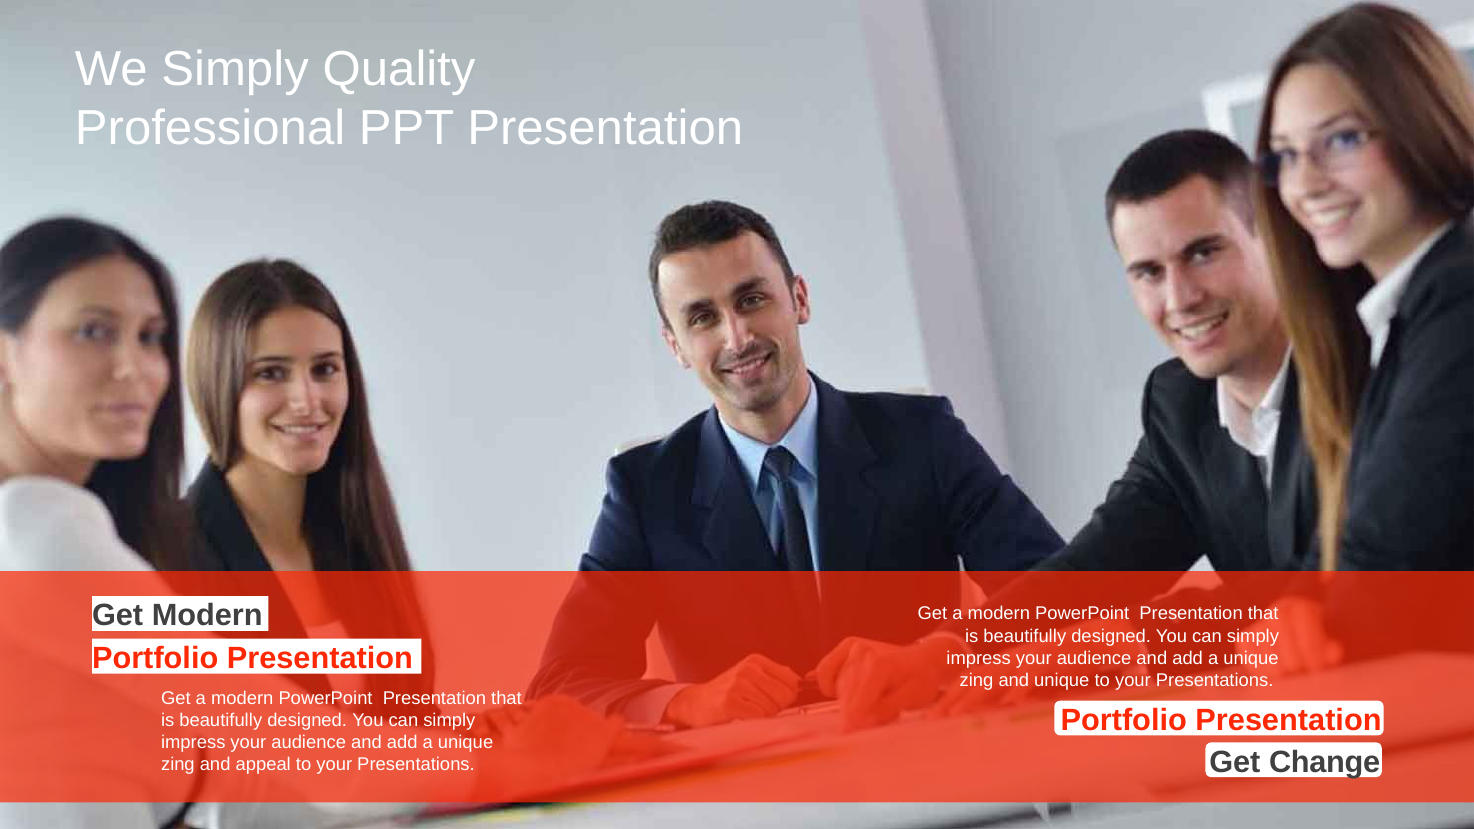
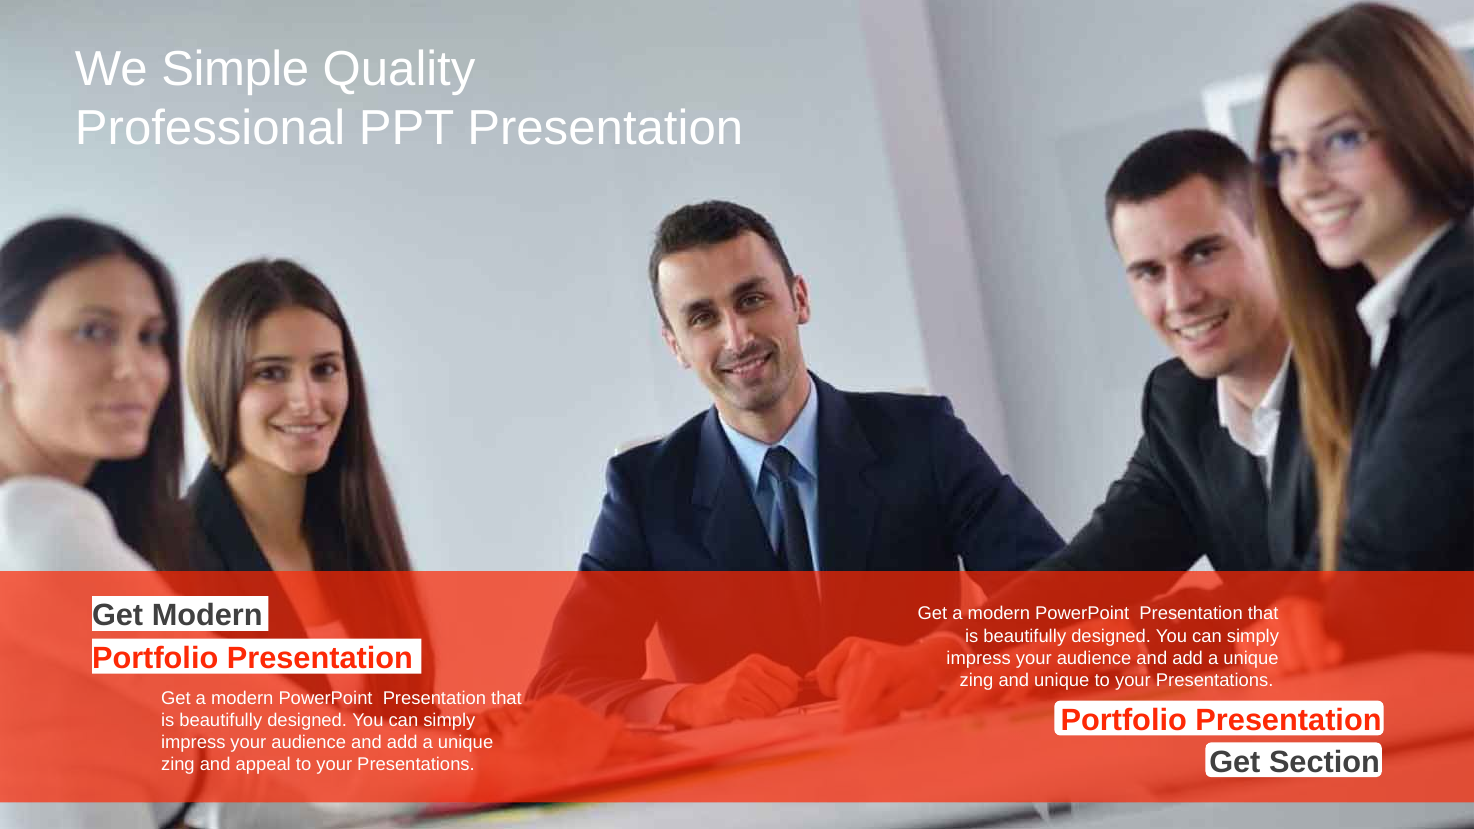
We Simply: Simply -> Simple (235, 70)
Change: Change -> Section (1324, 762)
